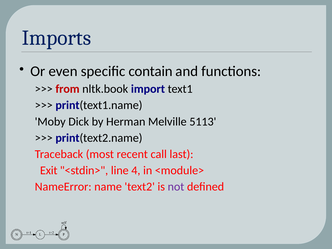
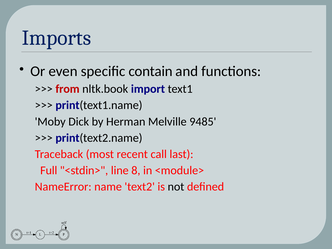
5113: 5113 -> 9485 (203, 122)
Exit: Exit -> Full (49, 170)
4: 4 -> 8 (136, 170)
not colour: purple -> black (176, 187)
